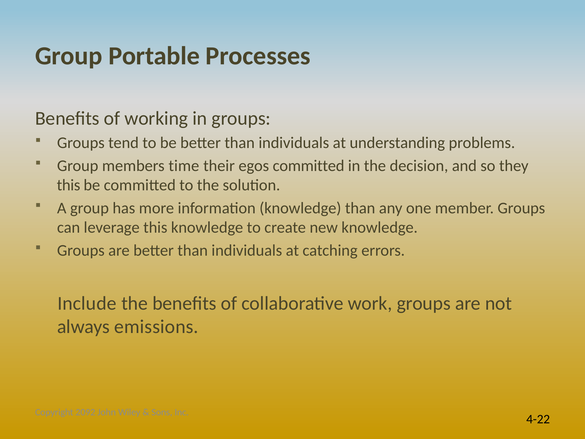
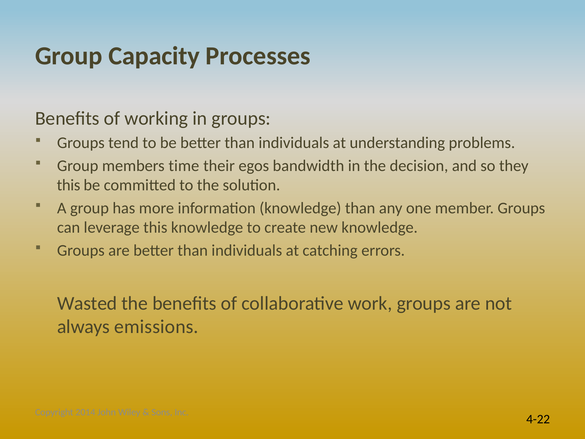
Portable: Portable -> Capacity (154, 56)
egos committed: committed -> bandwidth (308, 166)
Include: Include -> Wasted (87, 303)
2092: 2092 -> 2014 (85, 412)
